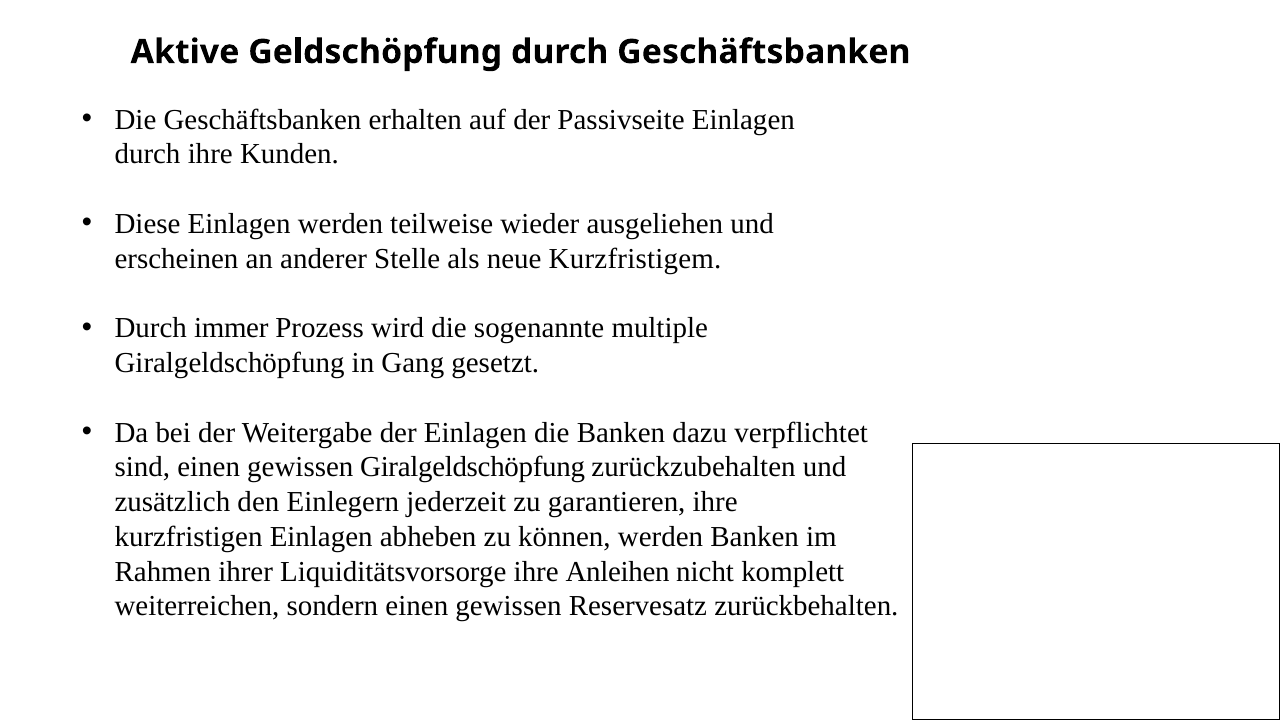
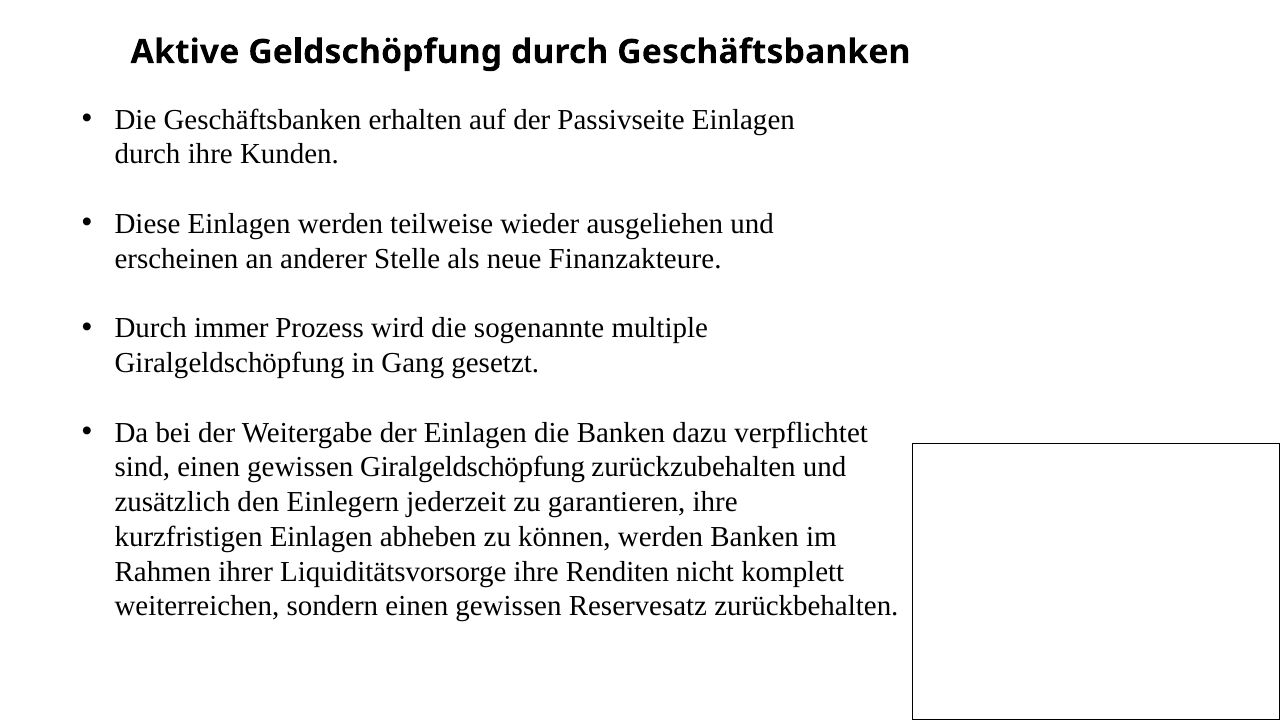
Kurzfristigem: Kurzfristigem -> Finanzakteure (635, 259)
Anleihen: Anleihen -> Renditen (617, 572)
